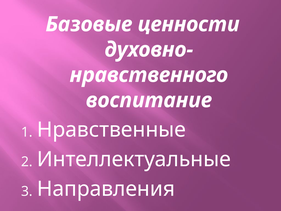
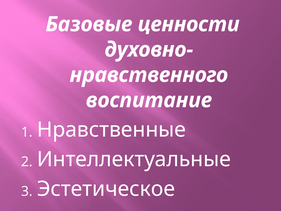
Направления: Направления -> Эстетическое (106, 189)
